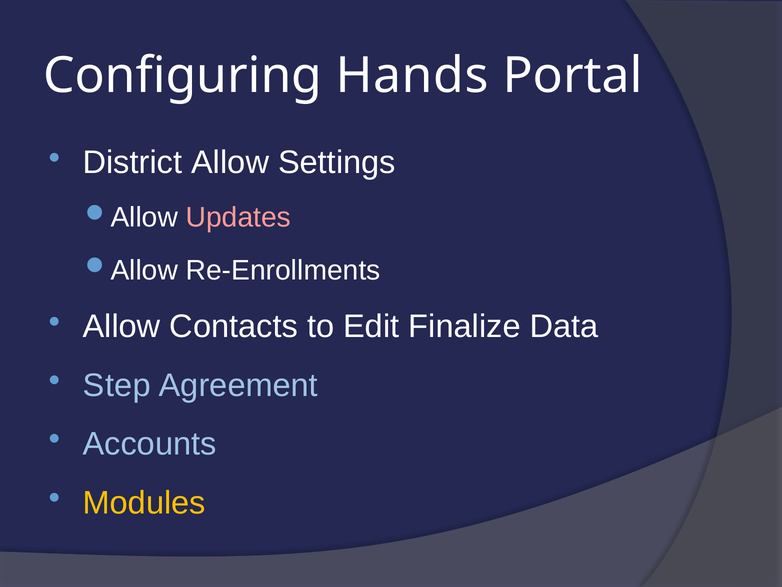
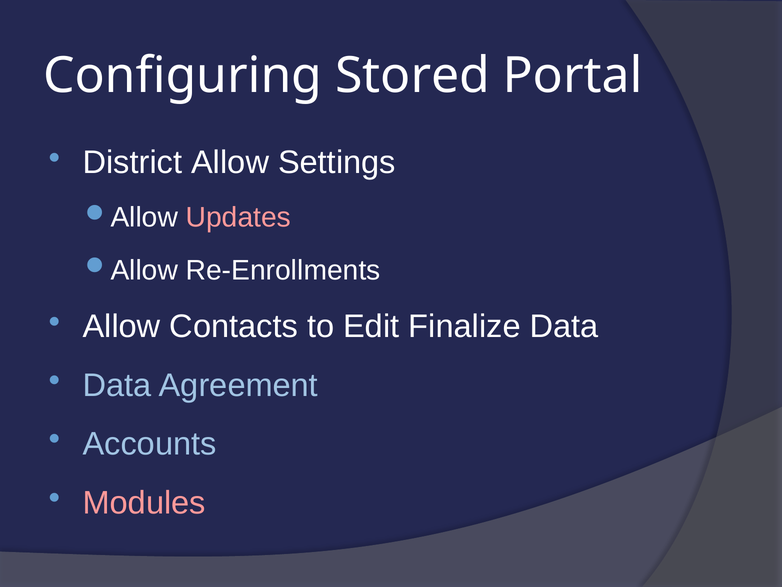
Hands: Hands -> Stored (412, 76)
Step: Step -> Data (117, 385)
Modules colour: yellow -> pink (144, 502)
